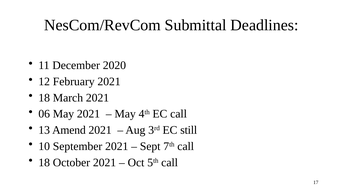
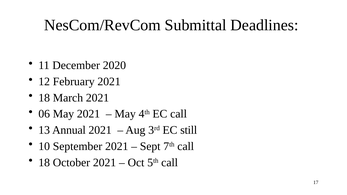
Amend: Amend -> Annual (69, 130)
